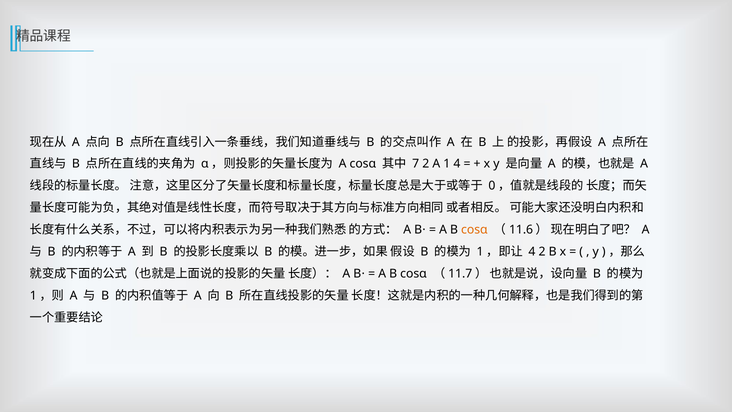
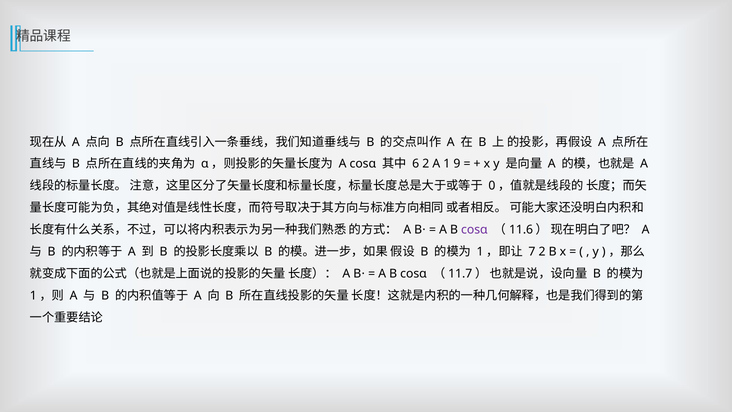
7: 7 -> 6 (416, 164)
1 4: 4 -> 9 (457, 164)
cosα colour: orange -> purple (474, 230)
4: 4 -> 7 (532, 252)
